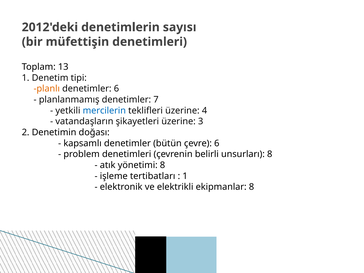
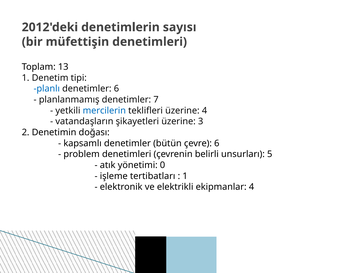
planlı colour: orange -> blue (47, 89)
unsurları 8: 8 -> 5 (270, 154)
yönetimi 8: 8 -> 0 (163, 165)
ekipmanlar 8: 8 -> 4 (252, 187)
